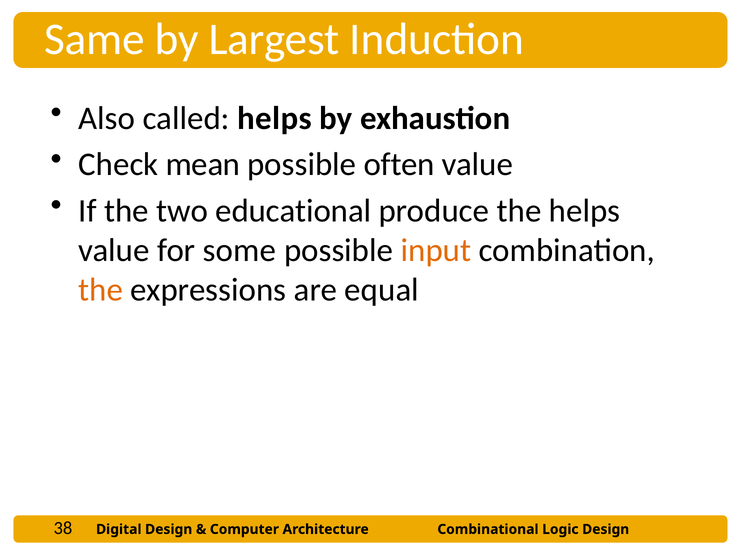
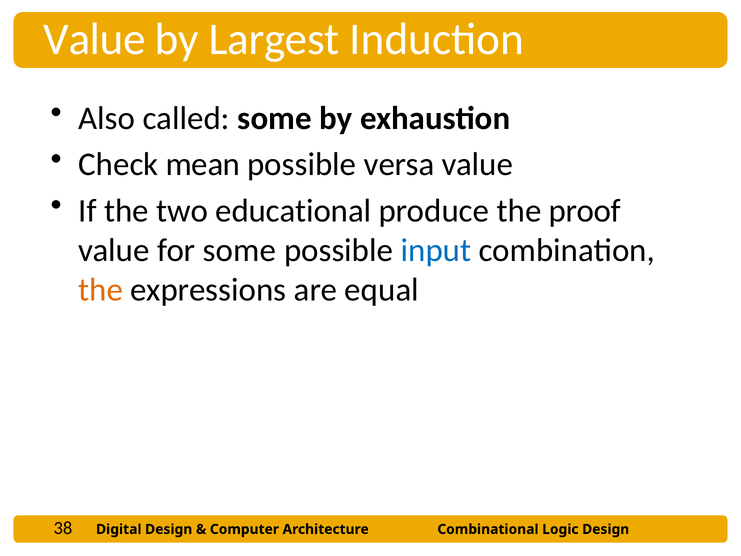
Same: Same -> Value (95, 40)
called helps: helps -> some (275, 118)
often: often -> versa (399, 164)
the helps: helps -> proof (585, 211)
input colour: orange -> blue (436, 250)
